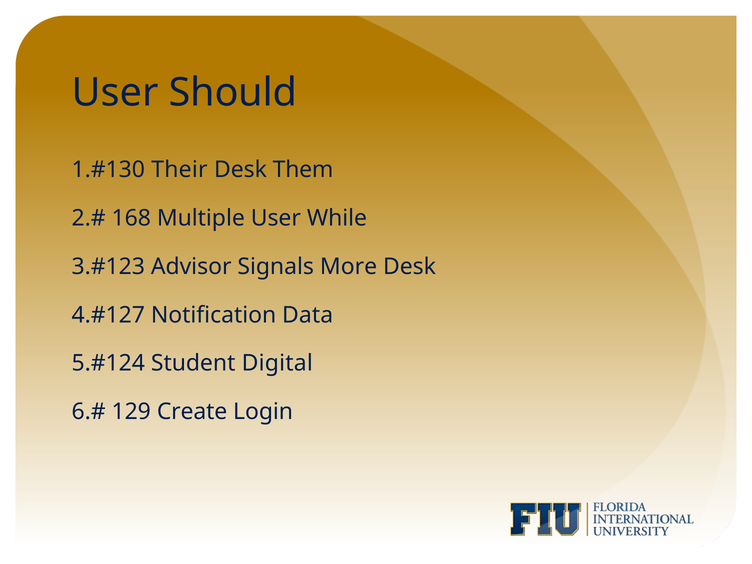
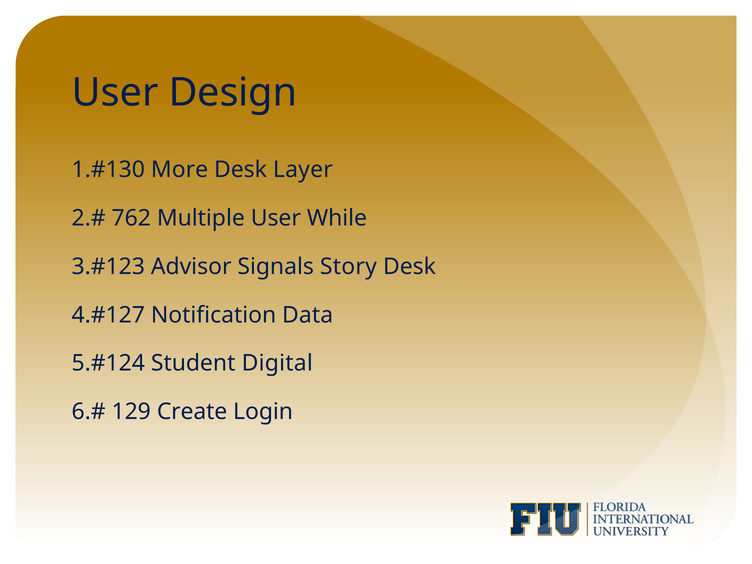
Should: Should -> Design (233, 92)
Their: Their -> More (180, 170)
Them: Them -> Layer (303, 170)
168: 168 -> 762 (131, 218)
More: More -> Story (348, 266)
